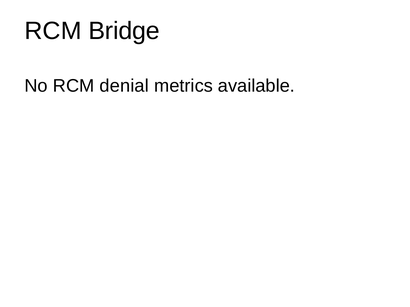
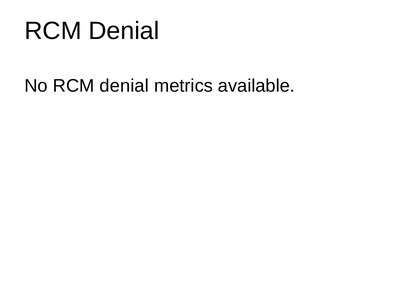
Bridge: Bridge -> Denial (124, 31)
